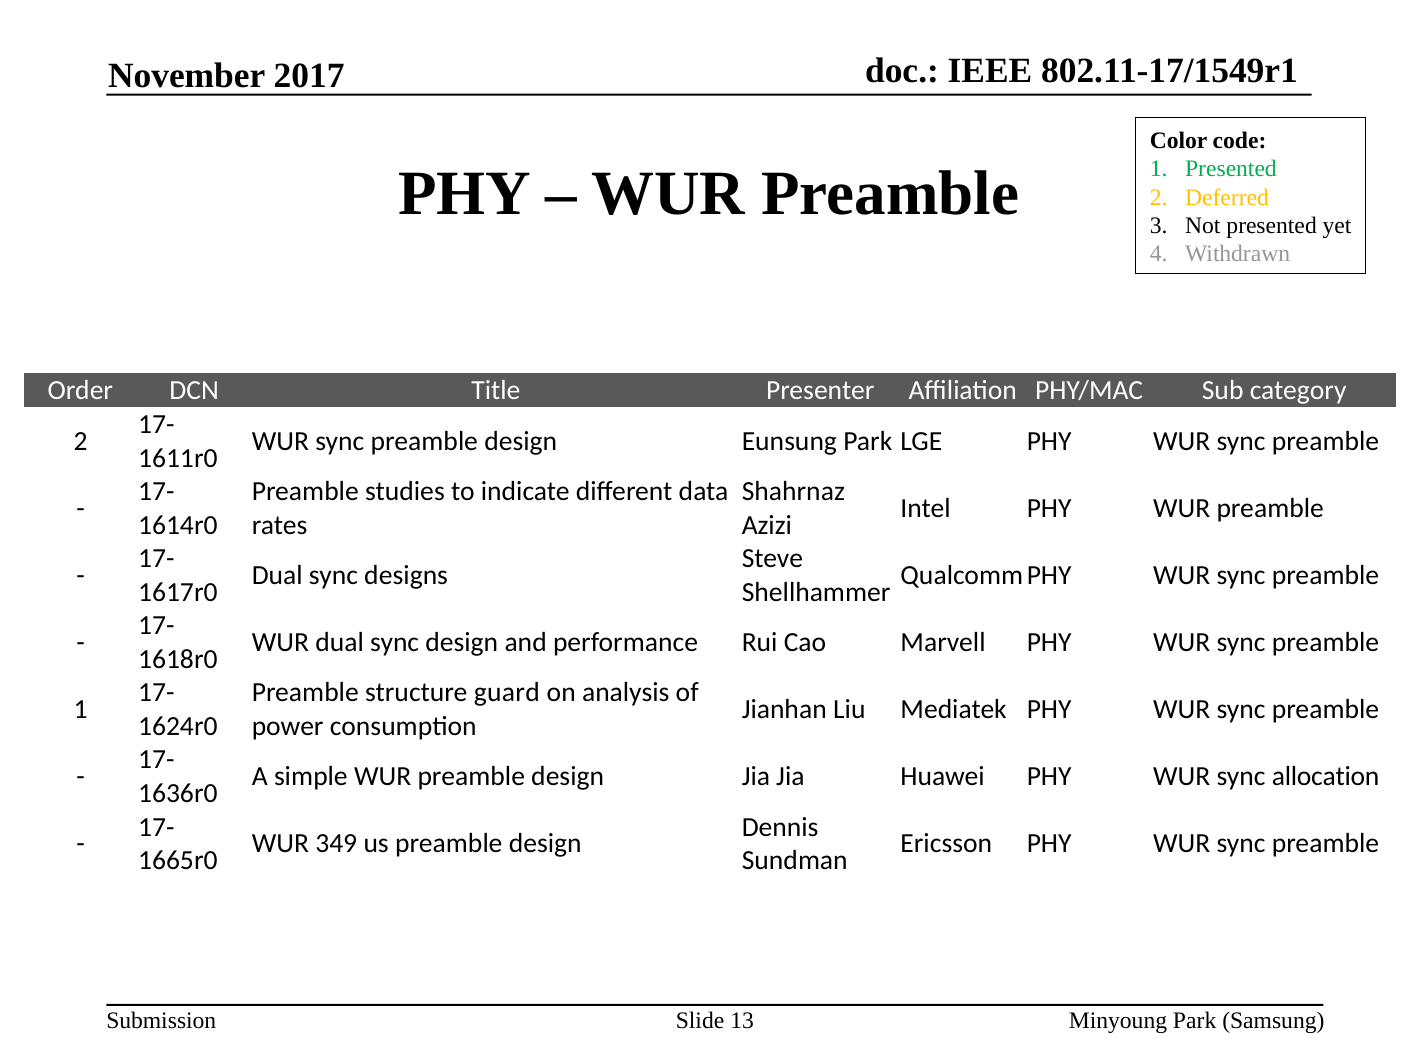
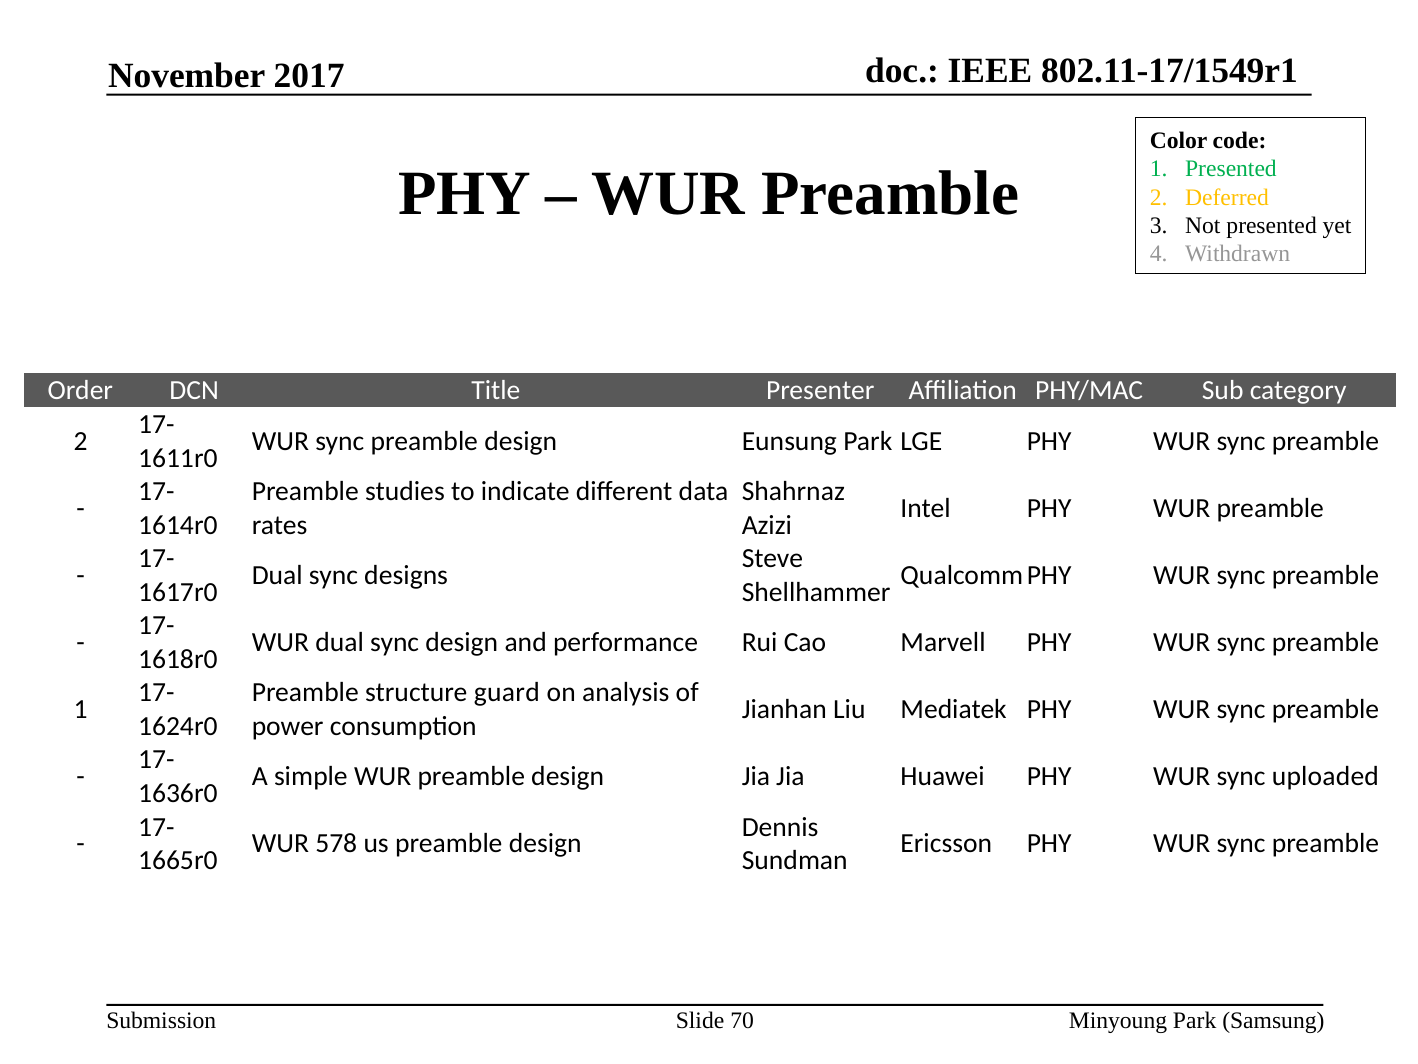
allocation: allocation -> uploaded (1325, 776)
349: 349 -> 578 (336, 843)
13: 13 -> 70 (742, 1020)
